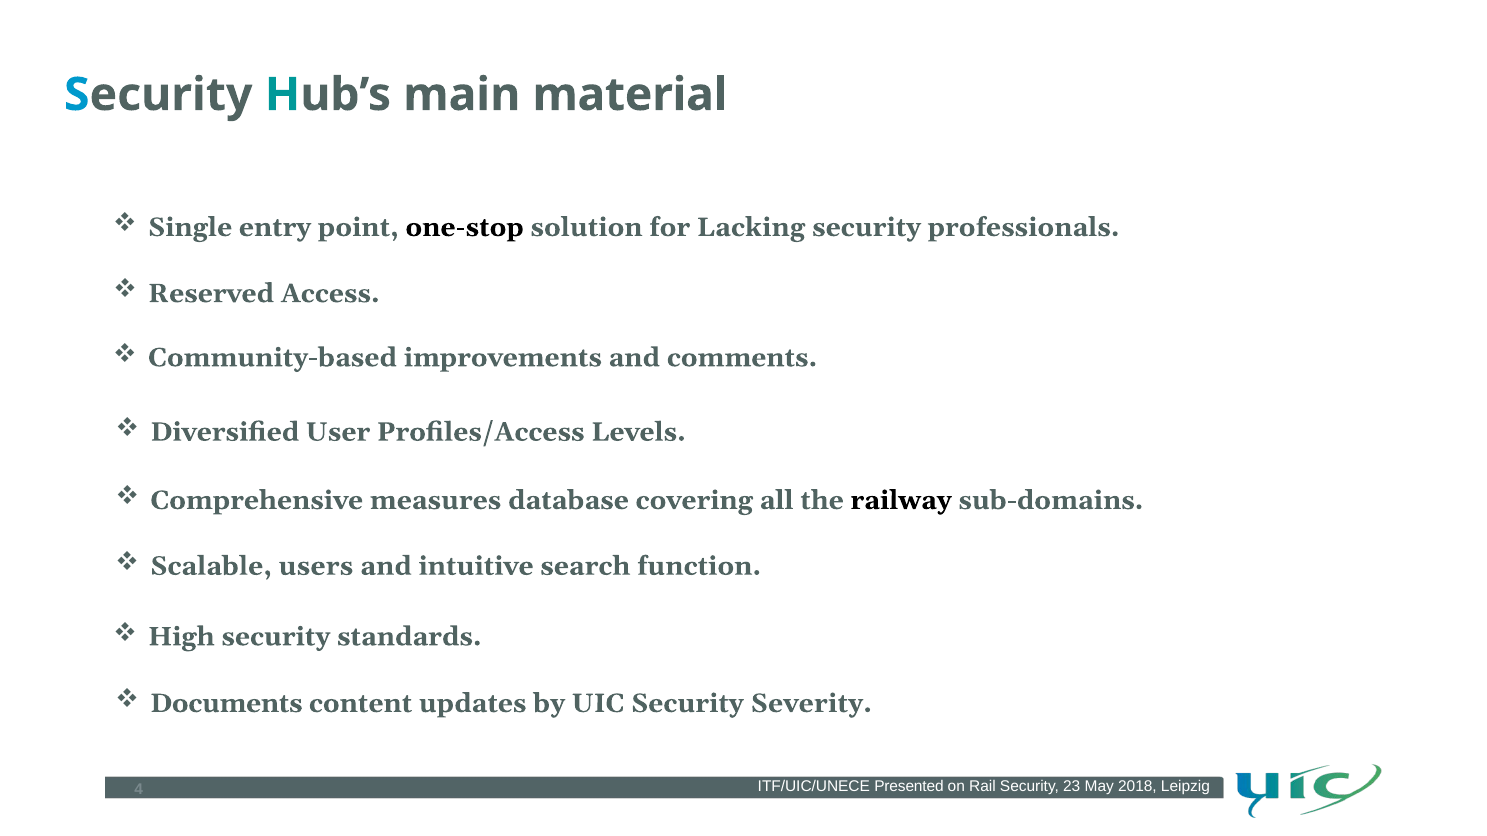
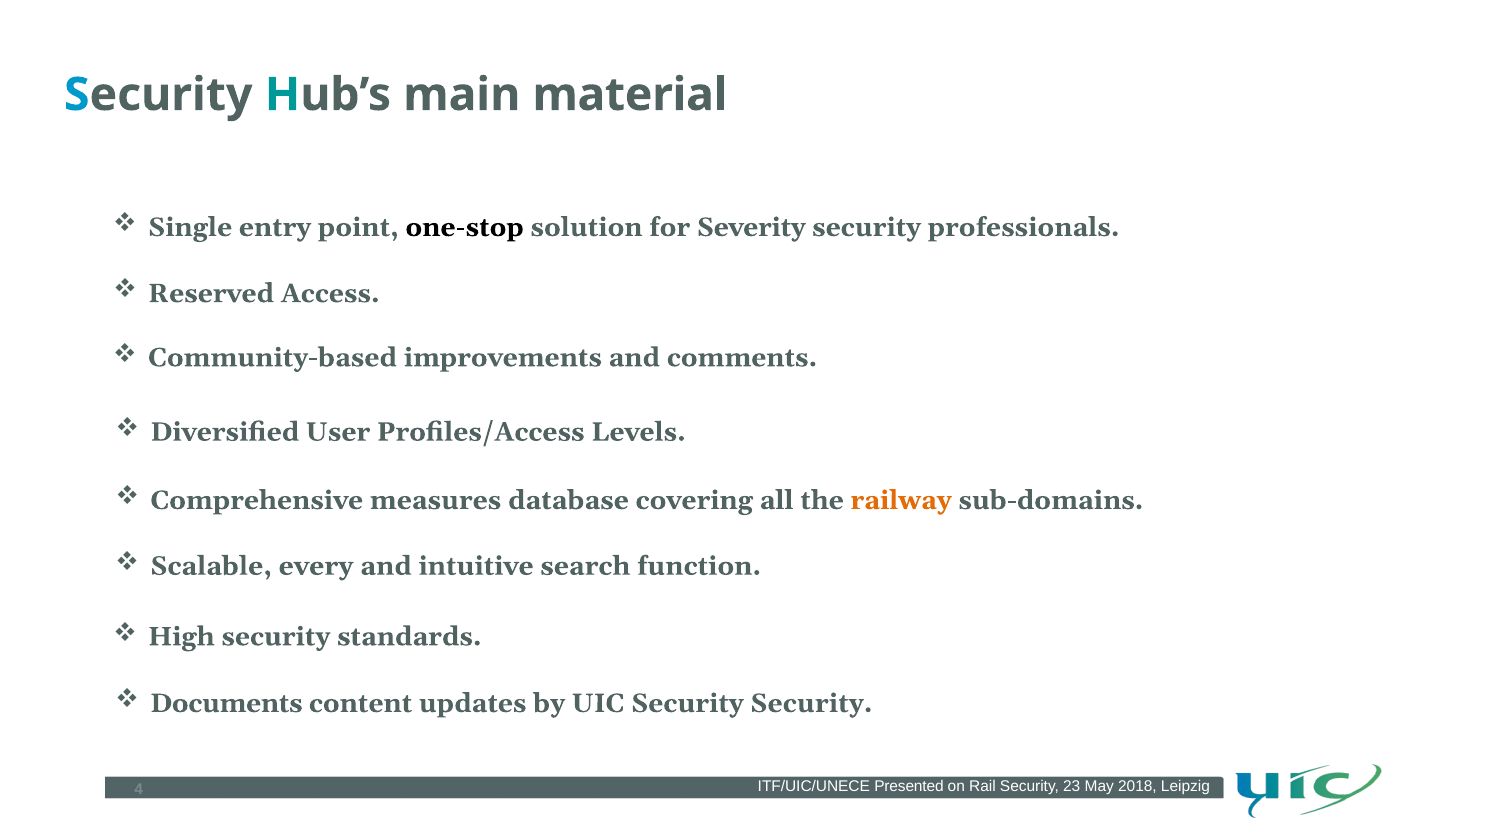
Lacking: Lacking -> Severity (751, 227)
railway colour: black -> orange (901, 501)
users: users -> every (316, 566)
Security Severity: Severity -> Security (811, 704)
